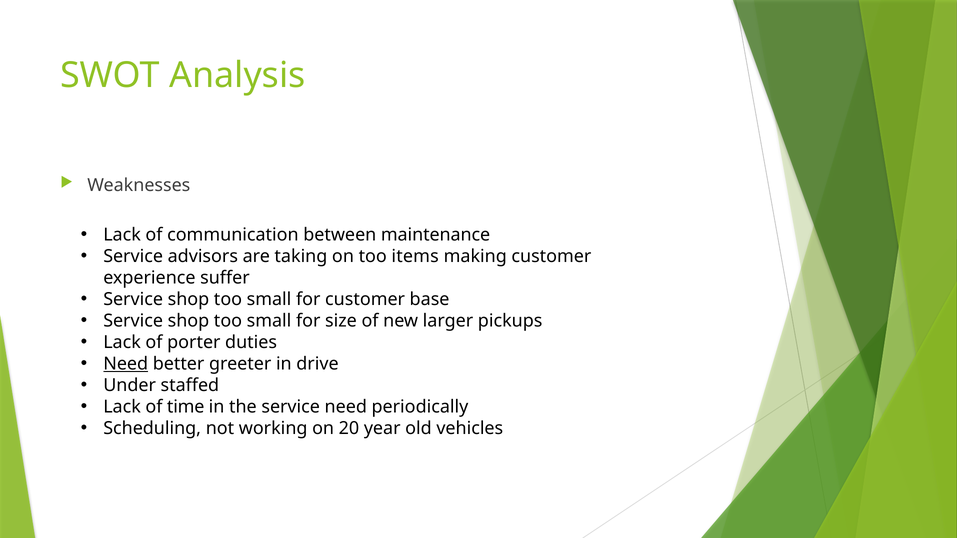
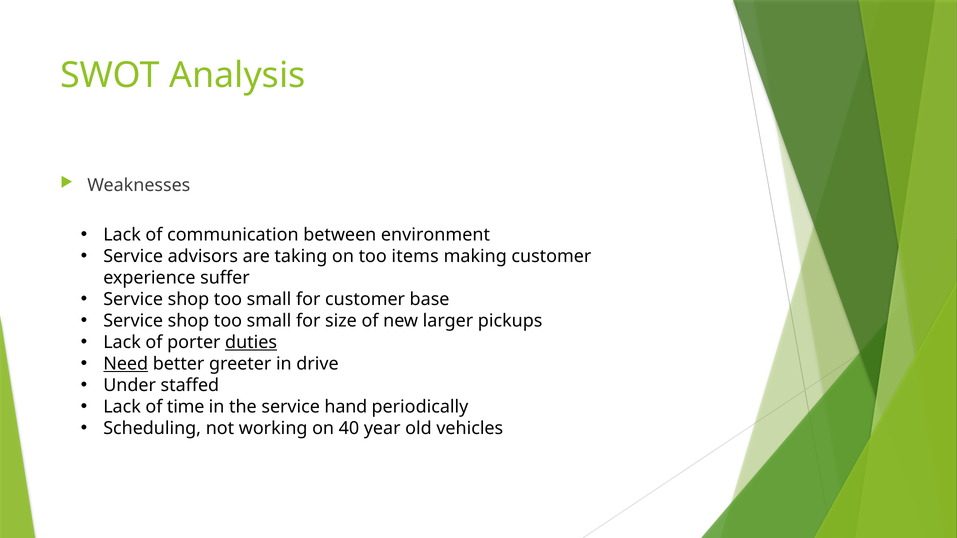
maintenance: maintenance -> environment (435, 235)
duties underline: none -> present (251, 343)
service need: need -> hand (346, 407)
20: 20 -> 40 (349, 429)
